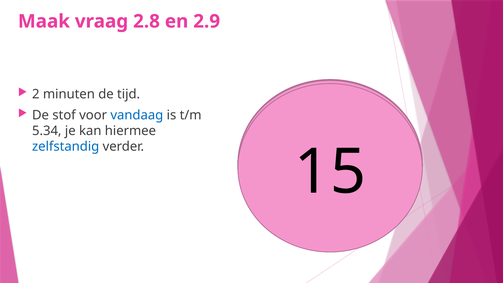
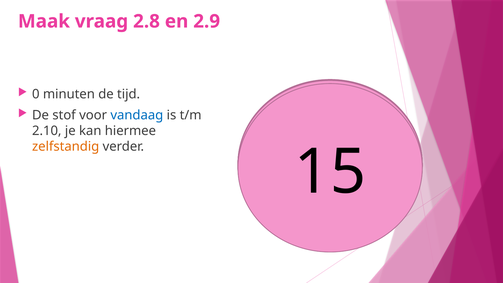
2: 2 -> 0 (36, 94)
5.34: 5.34 -> 2.10 (47, 131)
zelfstandig colour: blue -> orange (66, 147)
